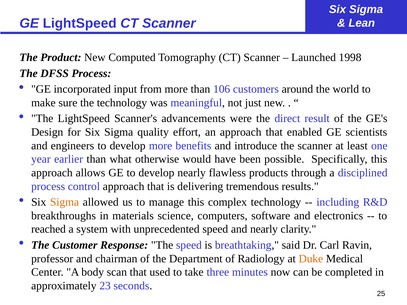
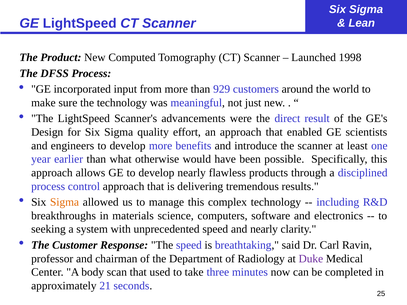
106: 106 -> 929 (222, 89)
reached: reached -> seeking (48, 229)
Duke colour: orange -> purple (311, 259)
23: 23 -> 21 (105, 286)
